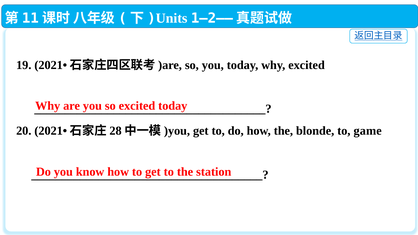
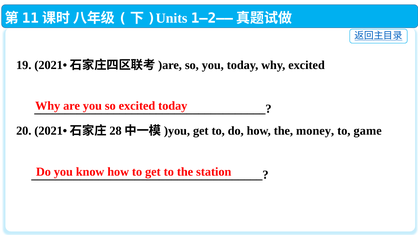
blonde: blonde -> money (315, 131)
